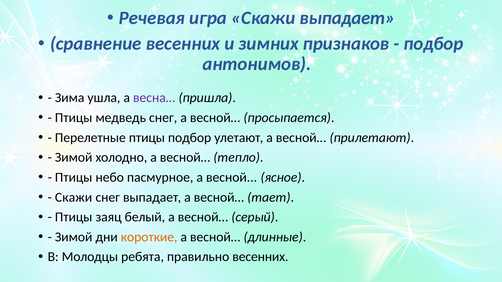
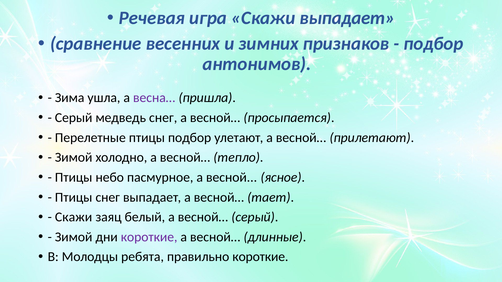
Птицы: Птицы -> Серый (74, 118)
Скажи: Скажи -> Птицы (74, 197)
Птицы: Птицы -> Скажи (74, 217)
короткие colour: orange -> purple (149, 237)
правильно весенних: весенних -> короткие (260, 257)
